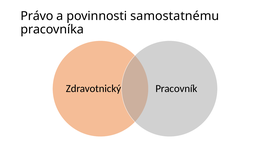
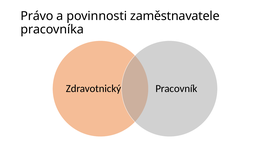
samostatnému: samostatnému -> zaměstnavatele (175, 16)
